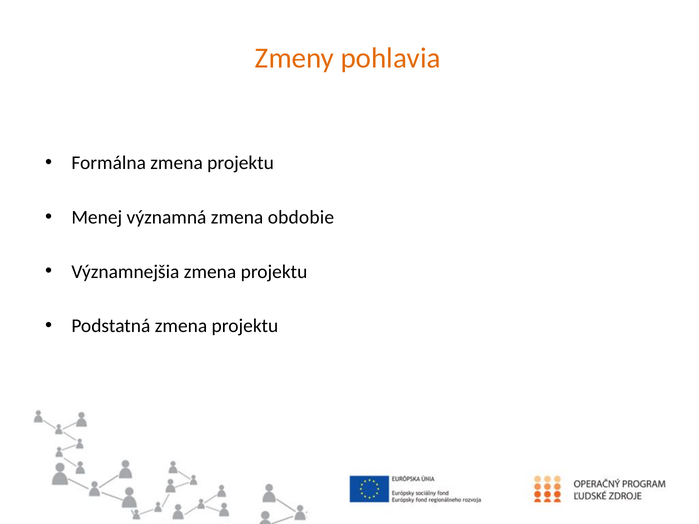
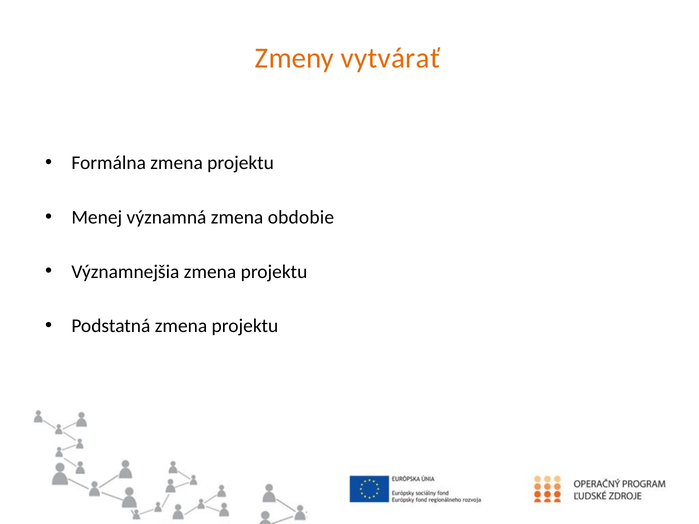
pohlavia: pohlavia -> vytvárať (390, 58)
